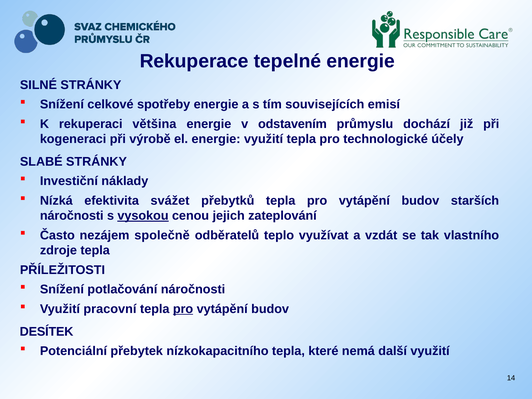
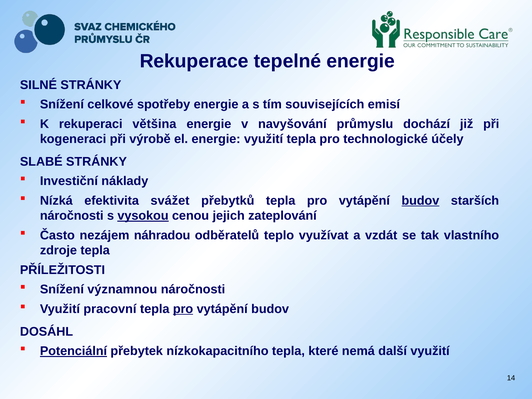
odstavením: odstavením -> navyšování (292, 124)
budov underline: none -> present (420, 201)
společně: společně -> náhradou (162, 235)
potlačování: potlačování -> významnou (122, 289)
DESÍTEK: DESÍTEK -> DOSÁHL (46, 332)
Potenciální underline: none -> present (73, 351)
